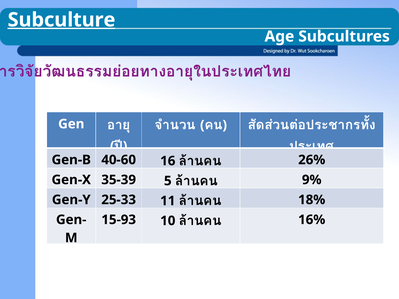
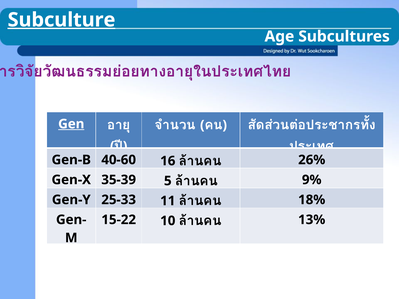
Gen underline: none -> present (71, 124)
15-93: 15-93 -> 15-22 (119, 220)
16%: 16% -> 13% (312, 220)
